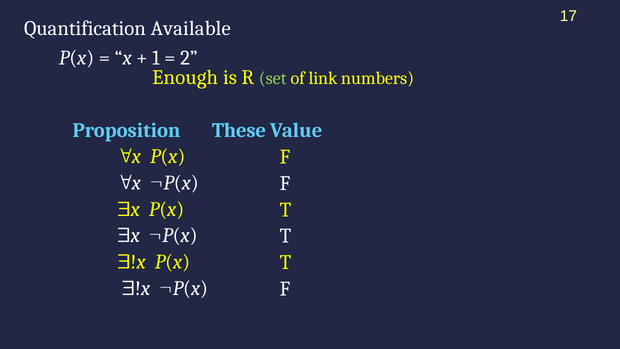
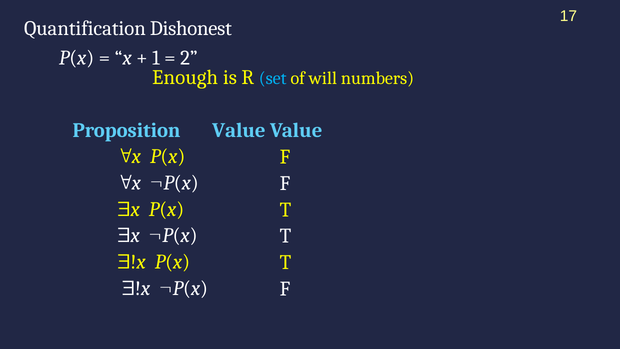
Available: Available -> Dishonest (191, 29)
set colour: light green -> light blue (273, 78)
link: link -> will (323, 78)
Proposition These: These -> Value (239, 130)
